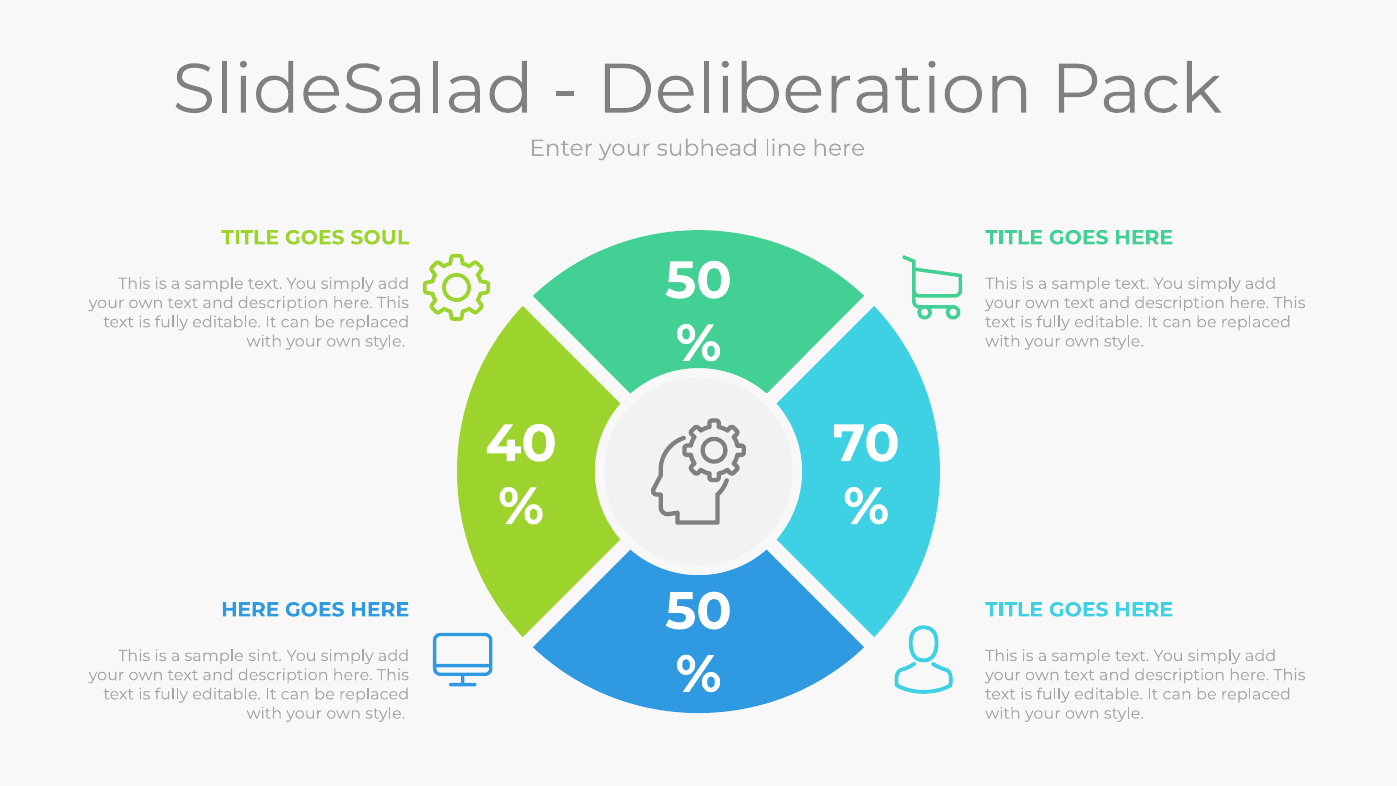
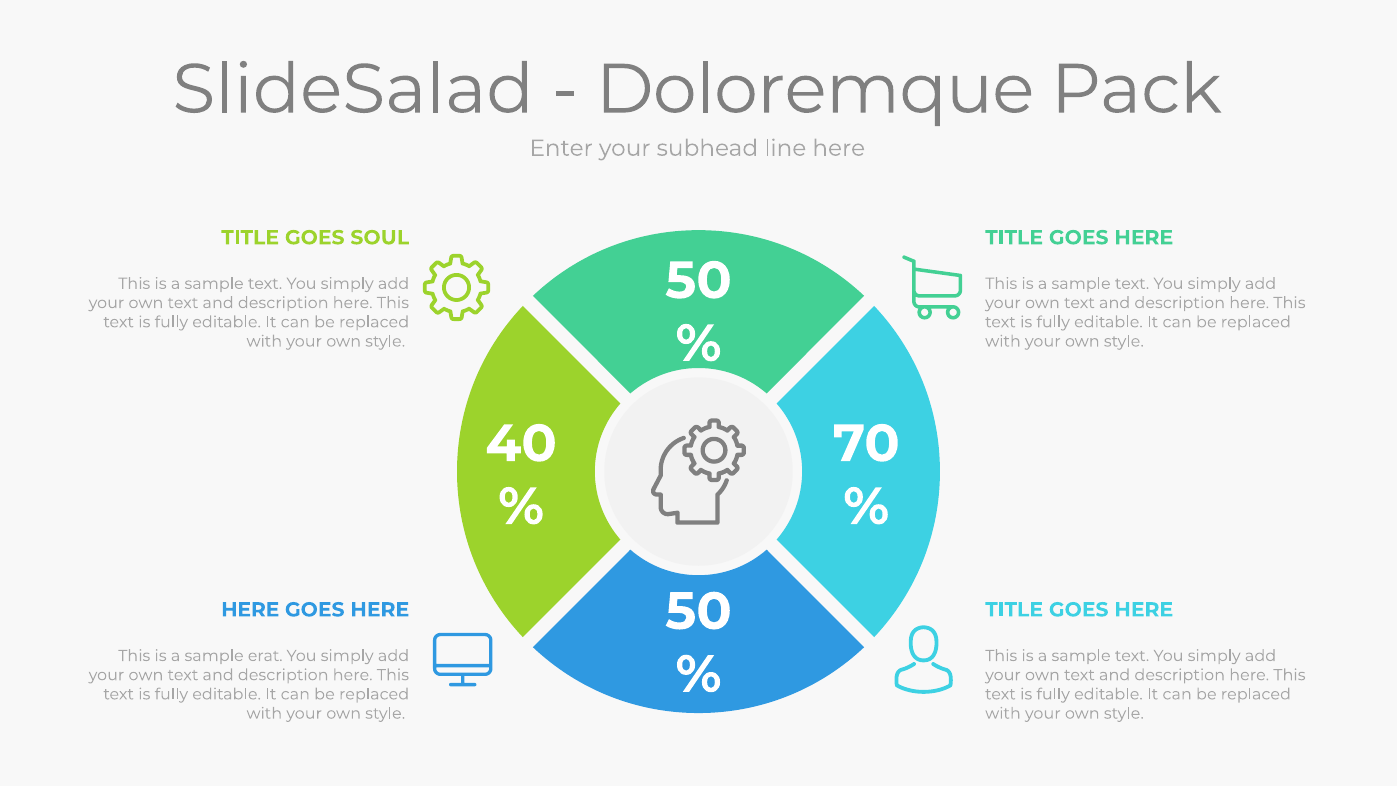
Deliberation: Deliberation -> Doloremque (815, 90)
sint: sint -> erat (265, 656)
